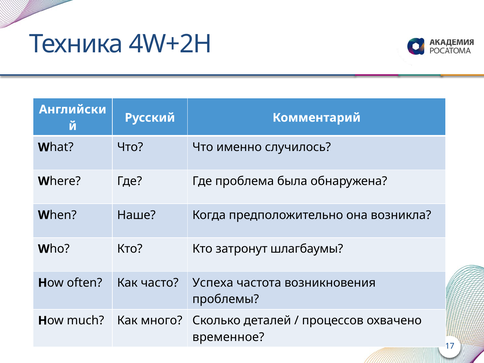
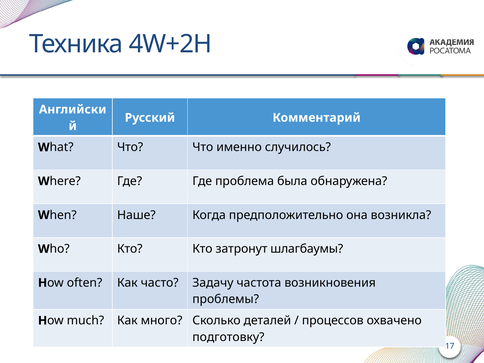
Успеха: Успеха -> Задачу (213, 283)
временное: временное -> подготовку (228, 337)
